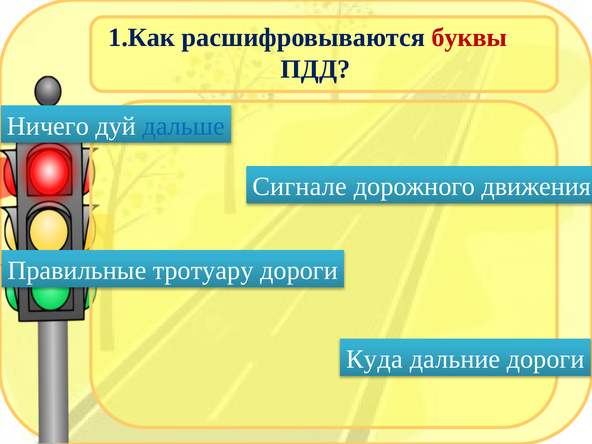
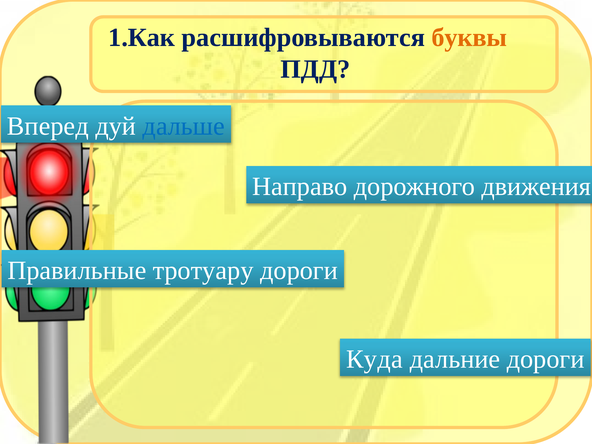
буквы colour: red -> orange (469, 37)
Ничего: Ничего -> Вперед (48, 126)
Сигнале: Сигнале -> Направо (300, 187)
